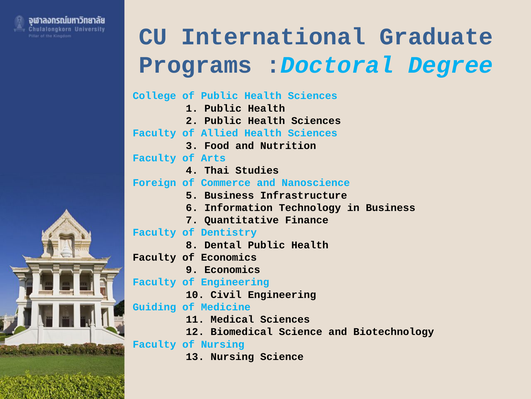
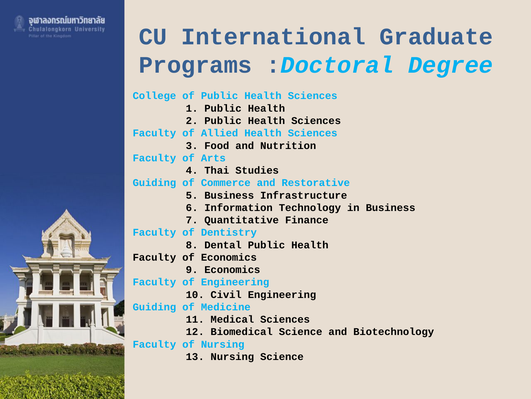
Foreign: Foreign -> Guiding (154, 183)
Nanoscience: Nanoscience -> Restorative (316, 183)
